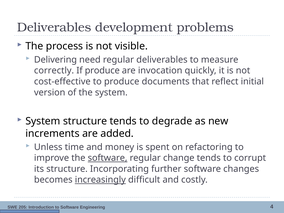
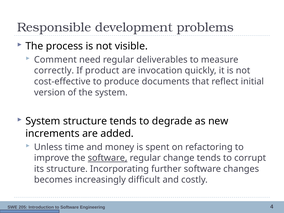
Deliverables: Deliverables -> Responsible (54, 27)
Delivering: Delivering -> Comment (55, 60)
If produce: produce -> product (102, 71)
increasingly underline: present -> none (100, 180)
